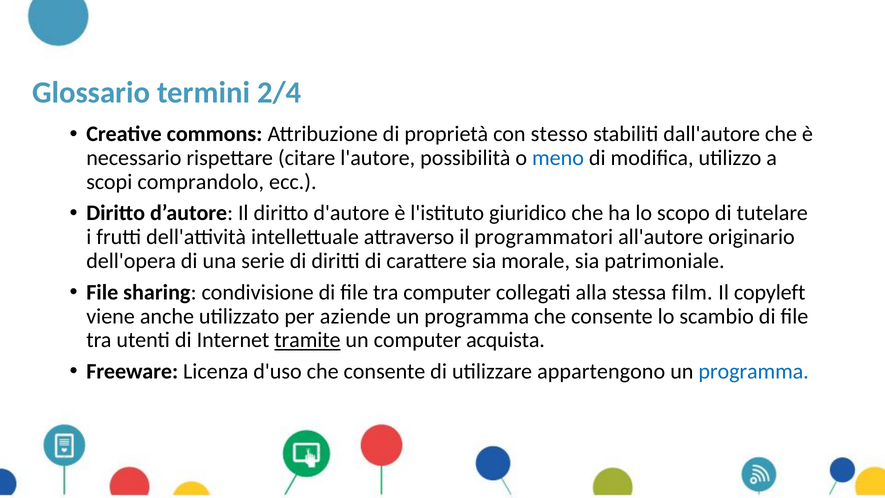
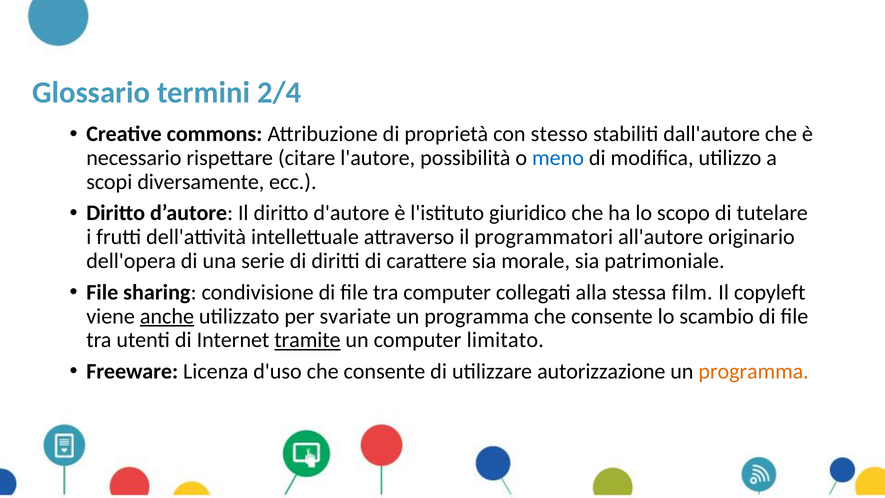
comprandolo: comprandolo -> diversamente (201, 182)
anche underline: none -> present (167, 316)
aziende: aziende -> svariate (355, 316)
acquista: acquista -> limitato (505, 340)
appartengono: appartengono -> autorizzazione (601, 371)
programma colour: blue -> orange (754, 371)
